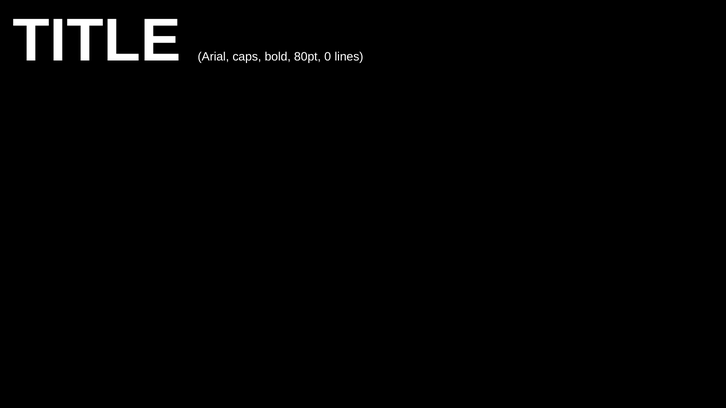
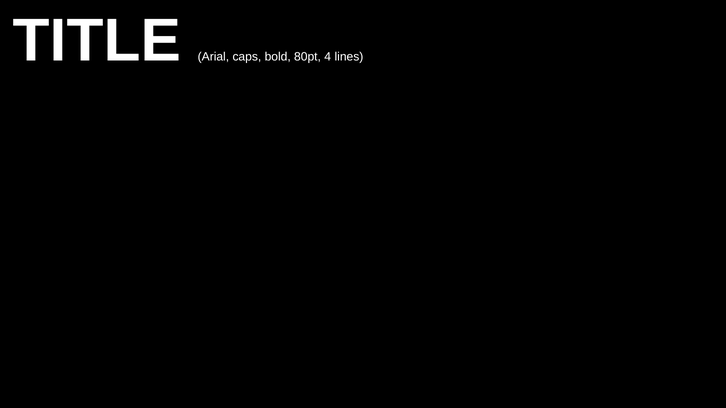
0: 0 -> 4 (328, 57)
